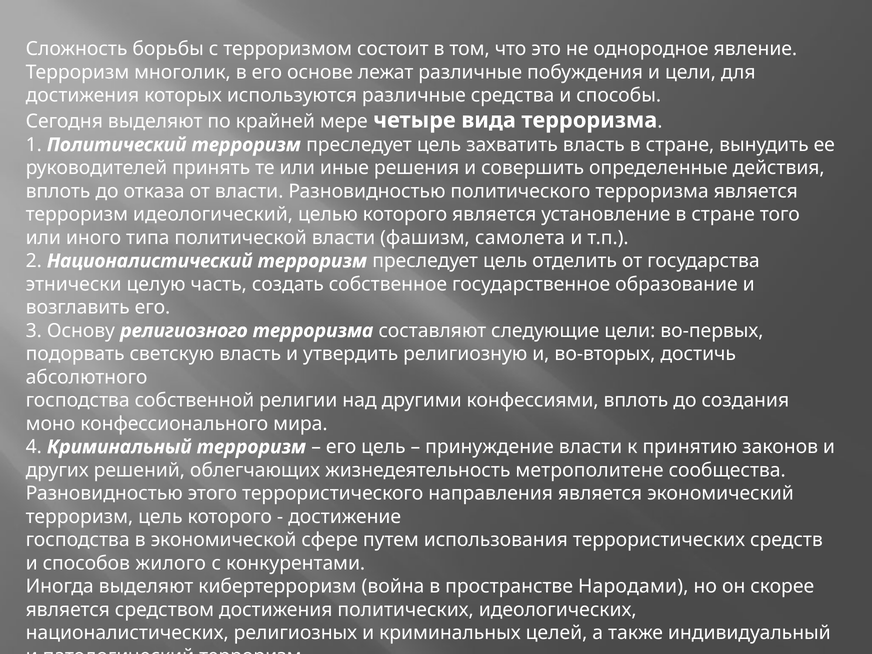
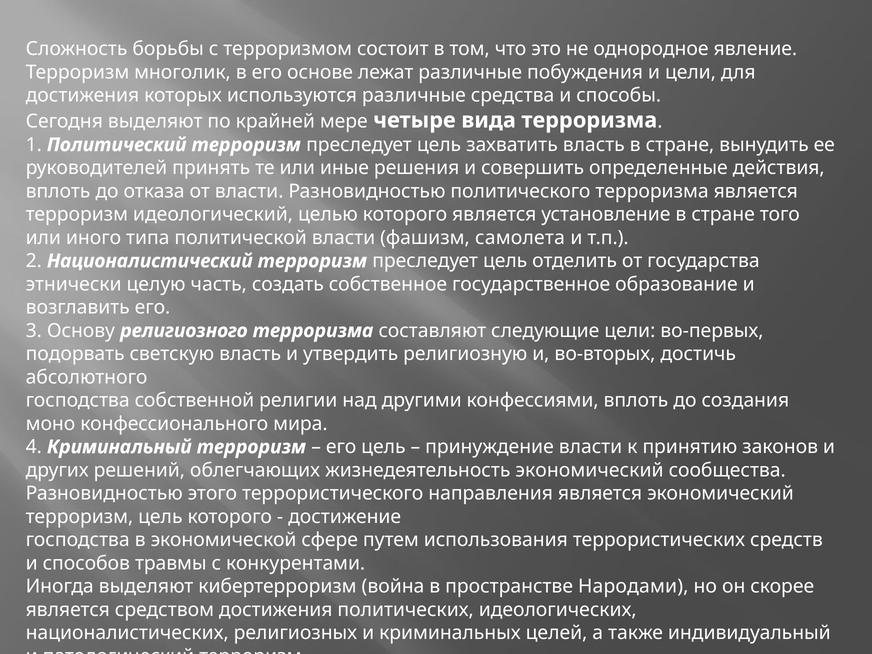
жизнедеятельность метрополитене: метрополитене -> экономический (590, 470)
жилого: жилого -> травмы (171, 563)
